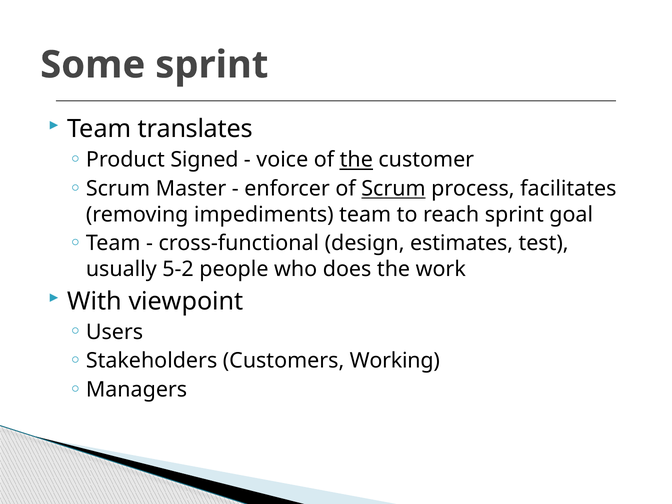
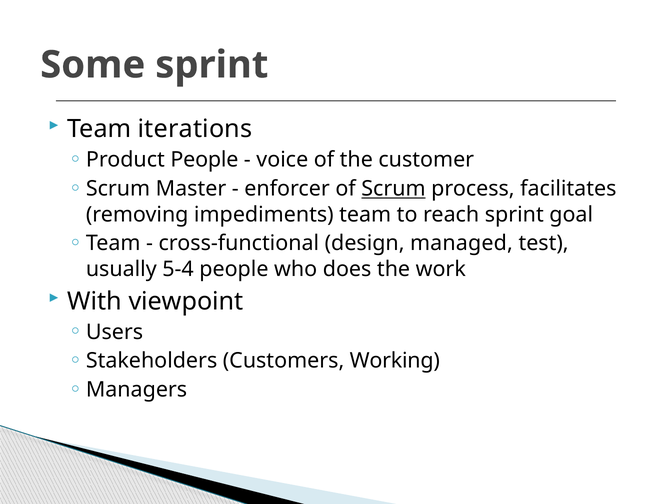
translates: translates -> iterations (195, 129)
Product Signed: Signed -> People (204, 160)
the underline: present -> none (356, 160)
estimates: estimates -> managed (461, 243)
5-2: 5-2 -> 5-4 (178, 269)
